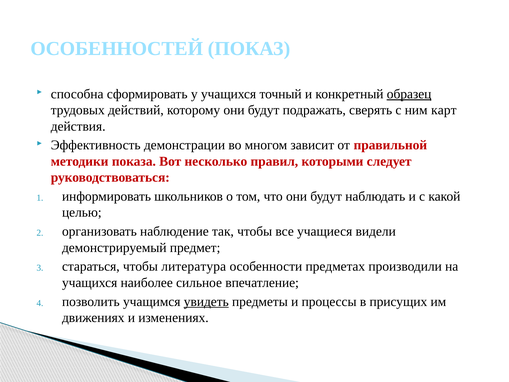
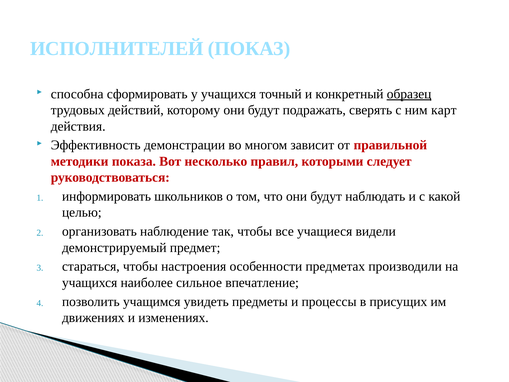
ОСОБЕННОСТЕЙ: ОСОБЕННОСТЕЙ -> ИСПОЛНИТЕЛЕЙ (117, 48)
литература: литература -> настроения (194, 266)
увидеть underline: present -> none (206, 301)
